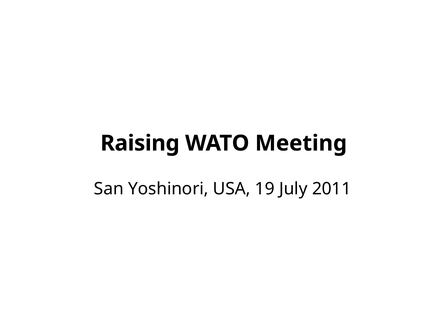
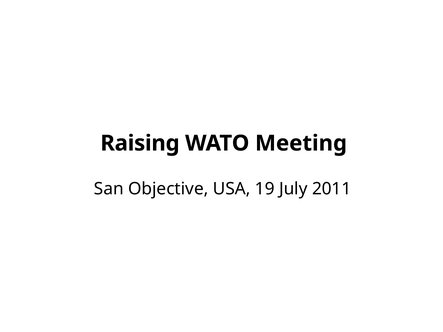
Yoshinori: Yoshinori -> Objective (168, 189)
